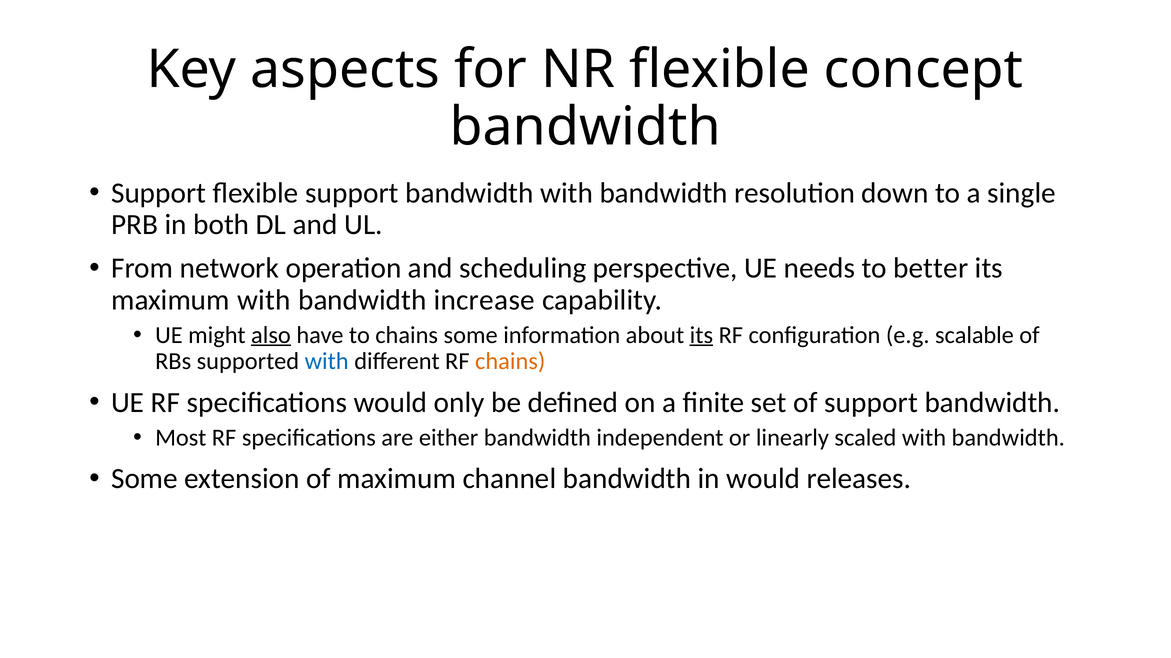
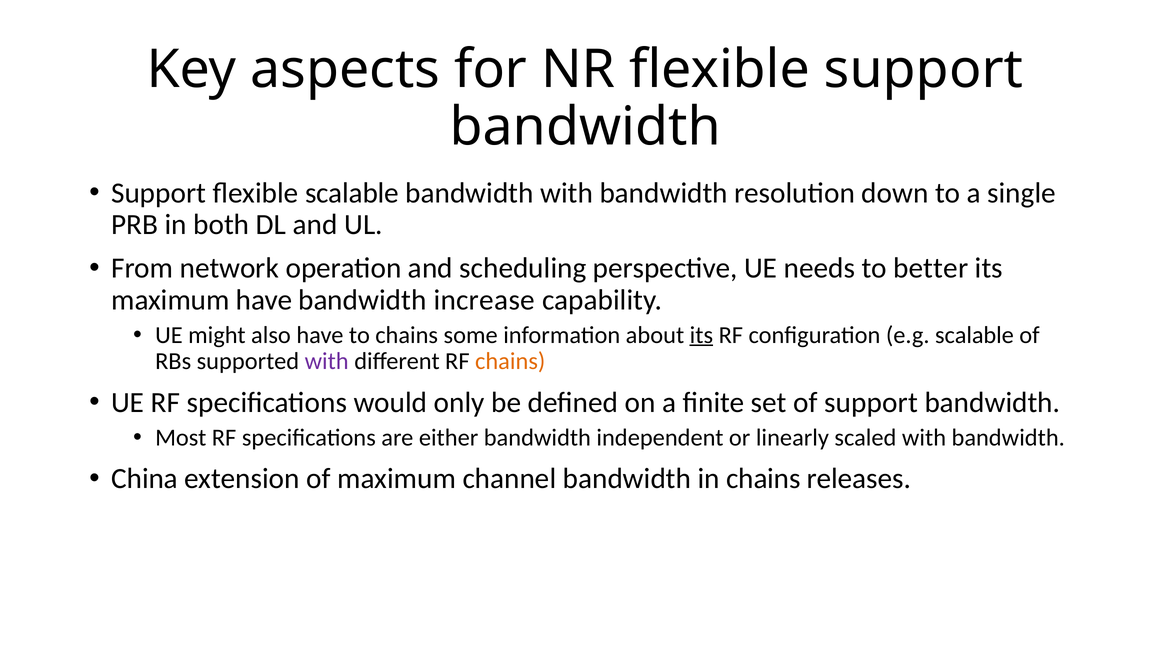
flexible concept: concept -> support (924, 69)
flexible support: support -> scalable (352, 193)
maximum with: with -> have (264, 300)
also underline: present -> none (271, 335)
with colour: blue -> purple (327, 362)
Some: Some -> China (145, 479)
in would: would -> chains (763, 479)
